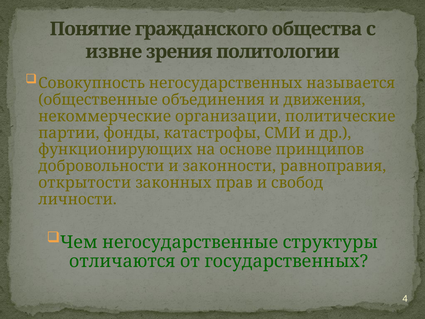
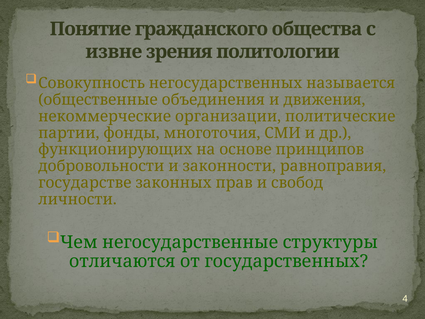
катастрофы: катастрофы -> многоточия (212, 133)
открытости: открытости -> государстве (85, 183)
